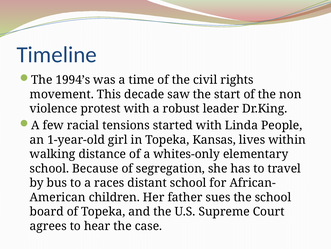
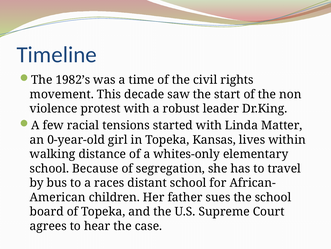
1994’s: 1994’s -> 1982’s (73, 80)
People: People -> Matter (282, 125)
1-year-old: 1-year-old -> 0-year-old (76, 139)
